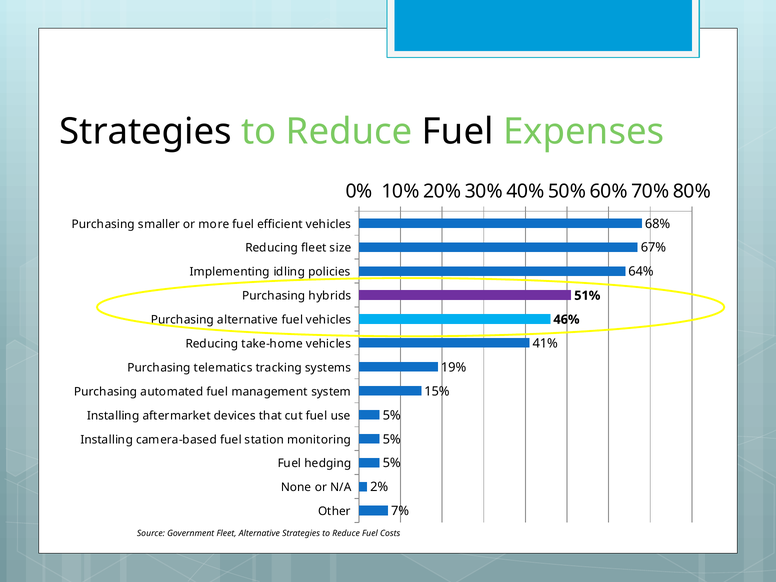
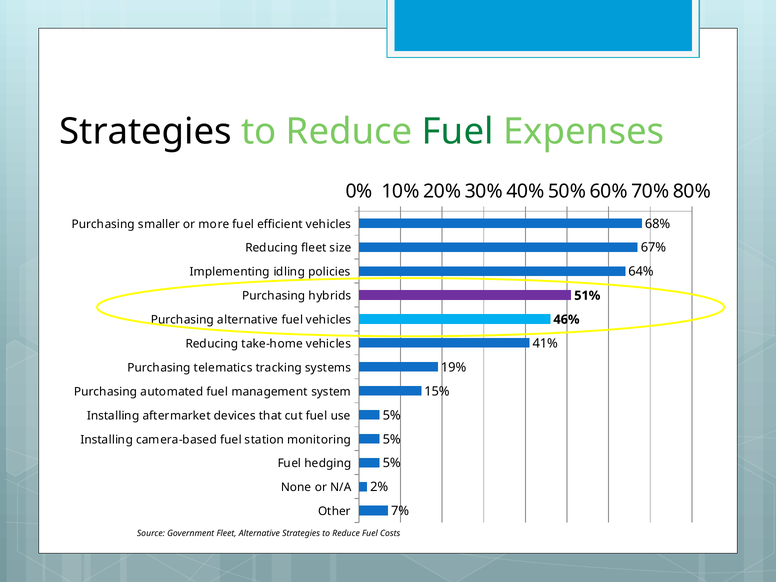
Fuel colour: black -> green (458, 132)
